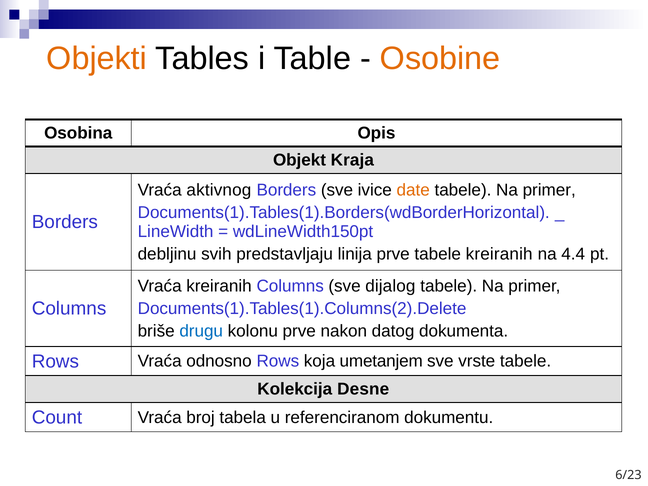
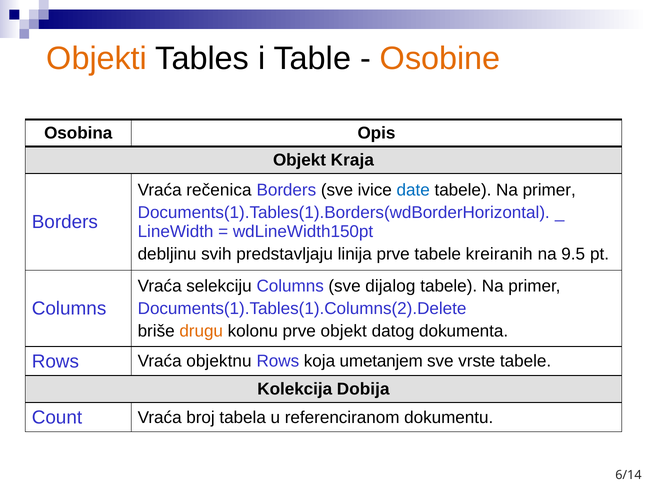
aktivnog: aktivnog -> rečenica (219, 190)
date colour: orange -> blue (413, 190)
4.4: 4.4 -> 9.5 (573, 254)
Vraća kreiranih: kreiranih -> selekciju (219, 286)
drugu colour: blue -> orange (201, 331)
prve nakon: nakon -> objekt (344, 331)
odnosno: odnosno -> objektnu (219, 361)
Desne: Desne -> Dobija (363, 389)
6/23: 6/23 -> 6/14 (628, 475)
